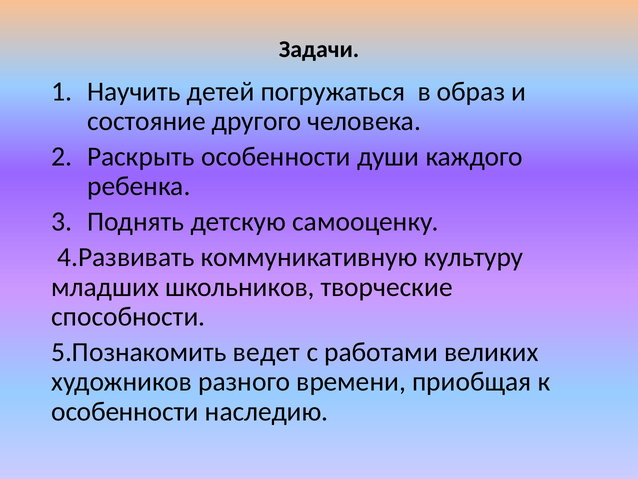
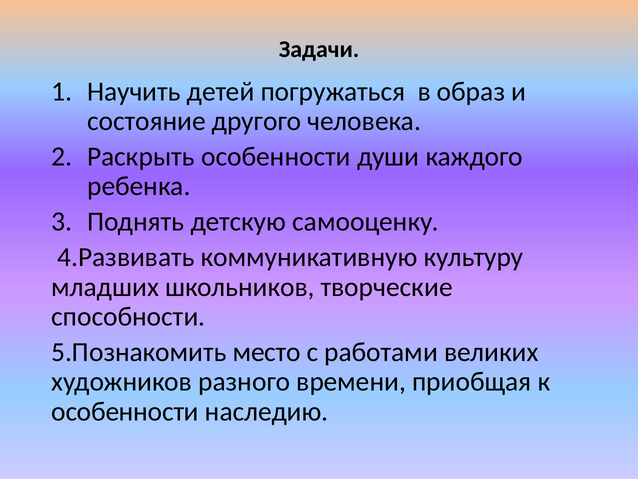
ведет: ведет -> место (267, 352)
